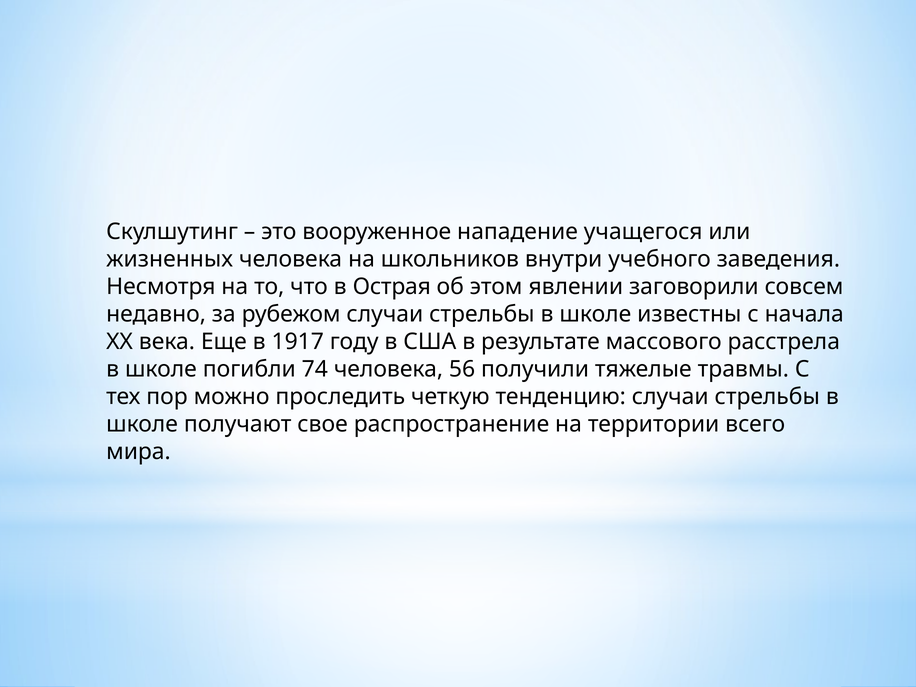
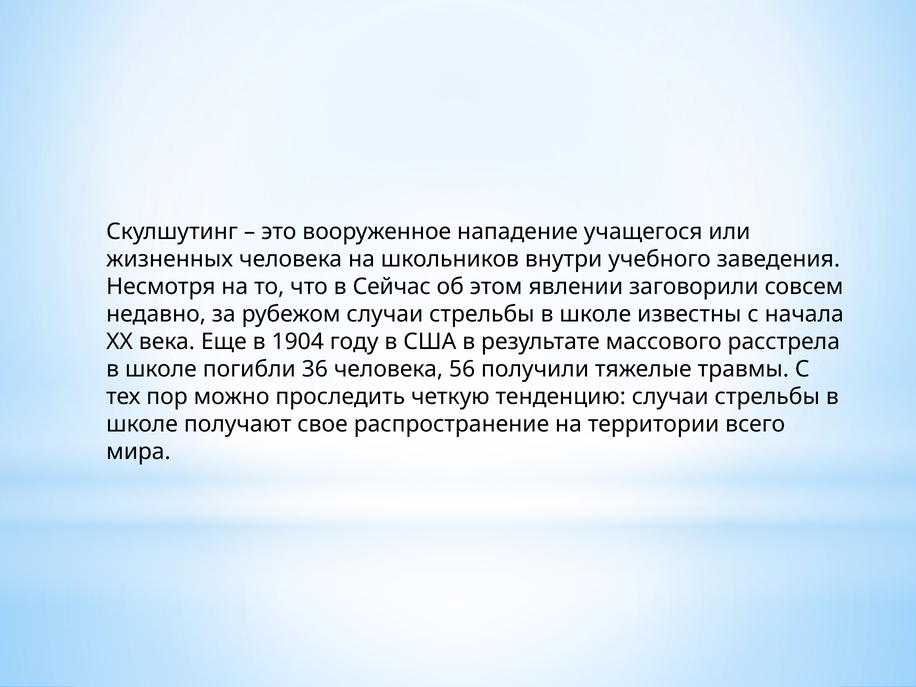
Острая: Острая -> Сейчас (392, 287)
1917: 1917 -> 1904 (298, 342)
74: 74 -> 36 (315, 369)
